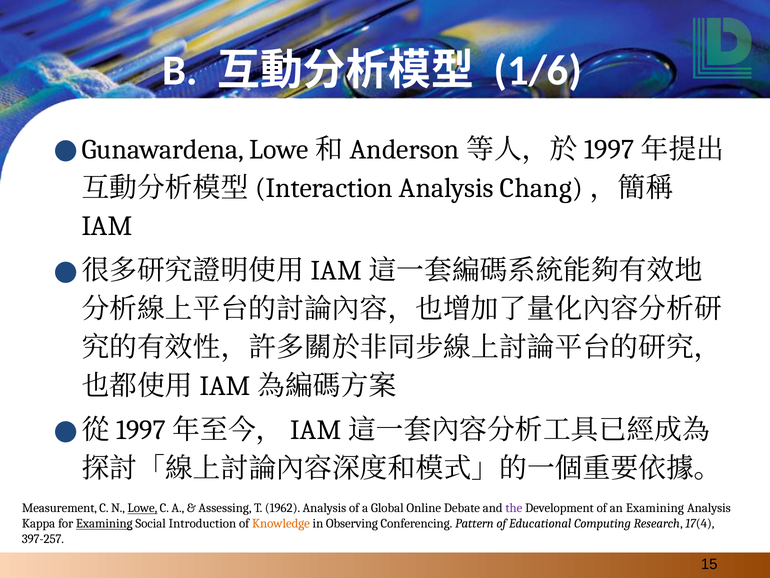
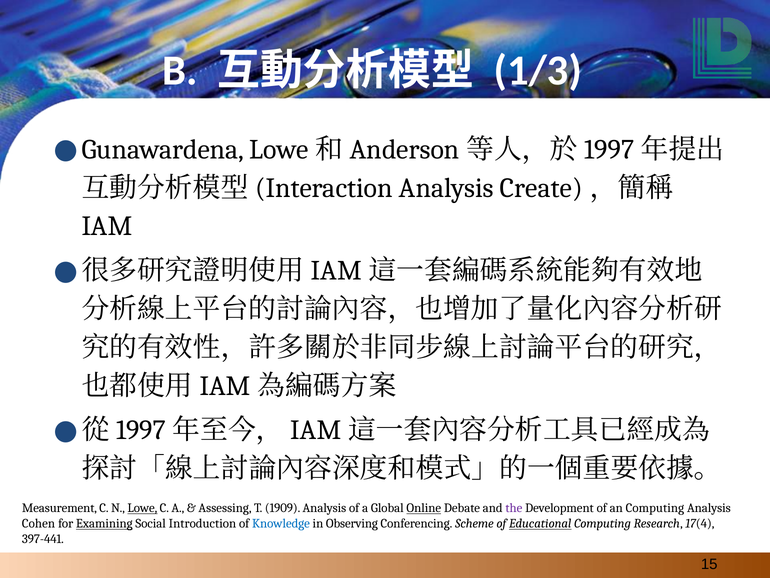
1/6: 1/6 -> 1/3 (538, 71)
Chang: Chang -> Create (541, 188)
1962: 1962 -> 1909 (283, 508)
Online underline: none -> present (424, 508)
an Examining: Examining -> Computing (655, 508)
Kappa: Kappa -> Cohen (39, 523)
Knowledge colour: orange -> blue (281, 523)
Pattern: Pattern -> Scheme (474, 523)
Educational underline: none -> present (540, 523)
397-257: 397-257 -> 397-441 (43, 539)
